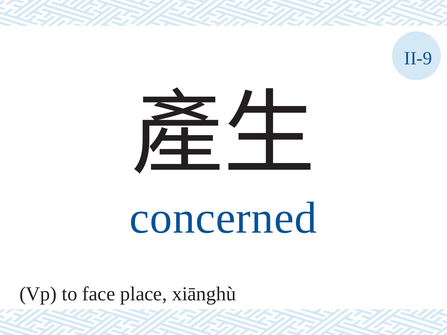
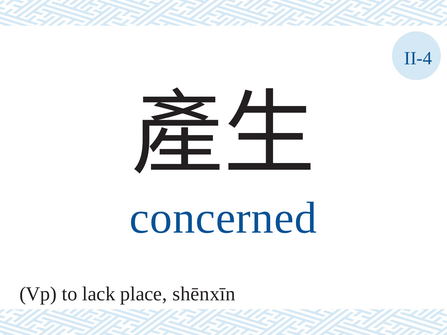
II-9: II-9 -> II-4 (418, 59)
face: face -> lack (99, 294)
xiānghù: xiānghù -> shēnxīn (204, 294)
